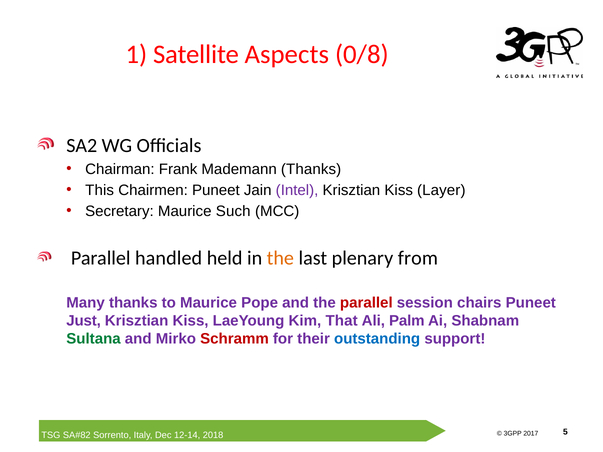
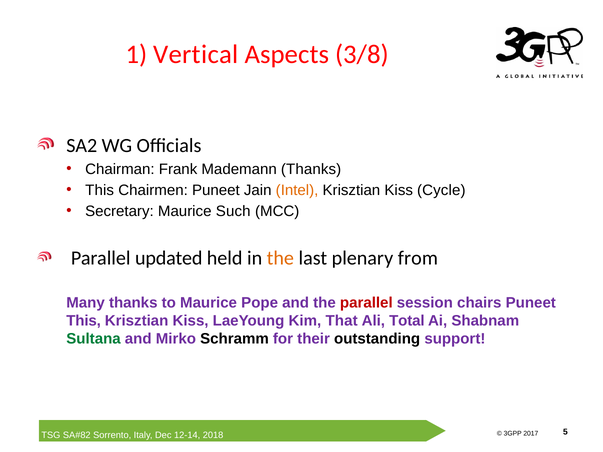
Satellite: Satellite -> Vertical (196, 55)
0/8: 0/8 -> 3/8 (362, 55)
Intel colour: purple -> orange (297, 190)
Layer: Layer -> Cycle (441, 190)
handled: handled -> updated (169, 258)
Just: Just -> This (84, 321)
Palm: Palm -> Total (407, 321)
Schramm colour: red -> black (234, 339)
outstanding colour: blue -> black (377, 339)
